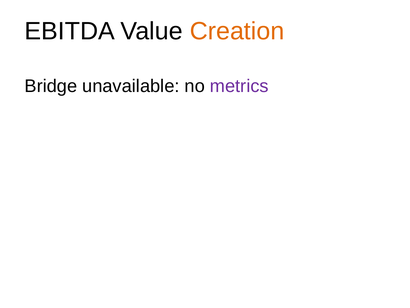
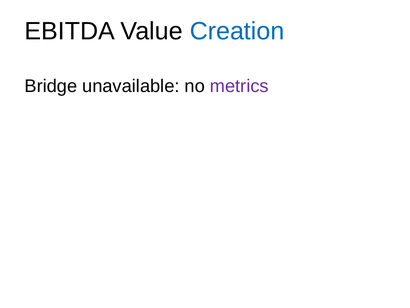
Creation colour: orange -> blue (237, 31)
